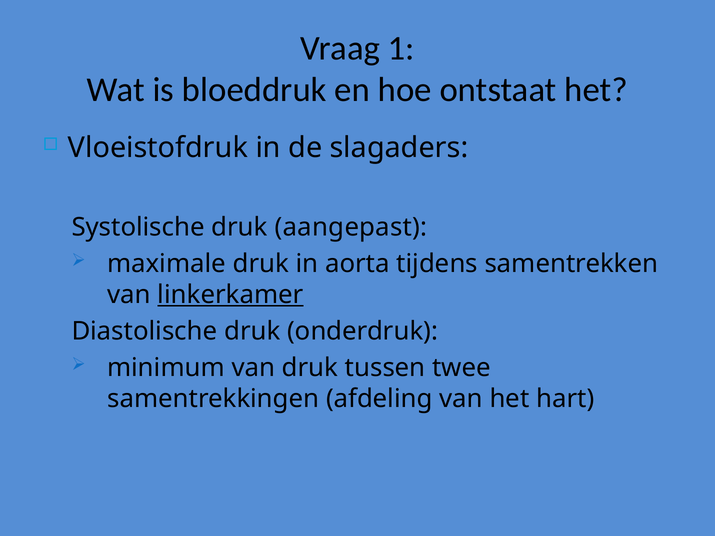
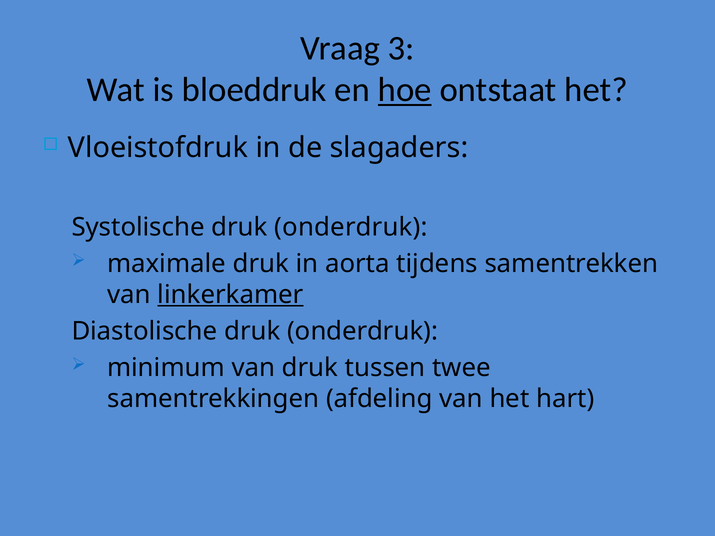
1: 1 -> 3 (401, 48)
hoe underline: none -> present (405, 90)
Systolische druk aangepast: aangepast -> onderdruk (351, 228)
